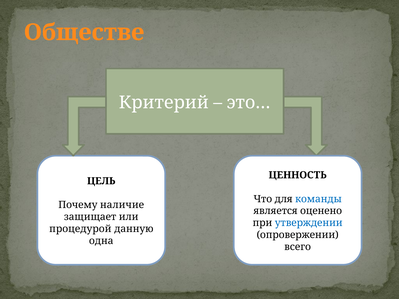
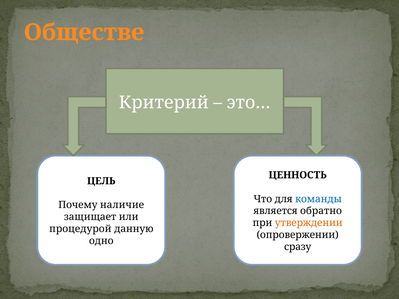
оценено: оценено -> обратно (321, 211)
утверждении colour: blue -> orange (309, 223)
одна: одна -> одно (101, 241)
всего: всего -> сразу (298, 247)
